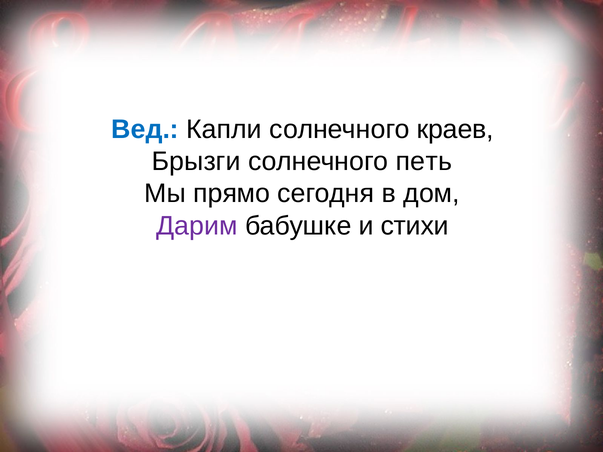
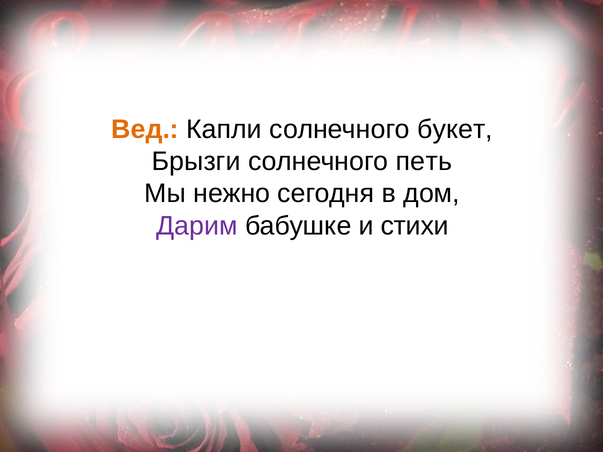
Вед colour: blue -> orange (145, 129)
краев: краев -> букет (455, 129)
прямо: прямо -> нежно (232, 194)
